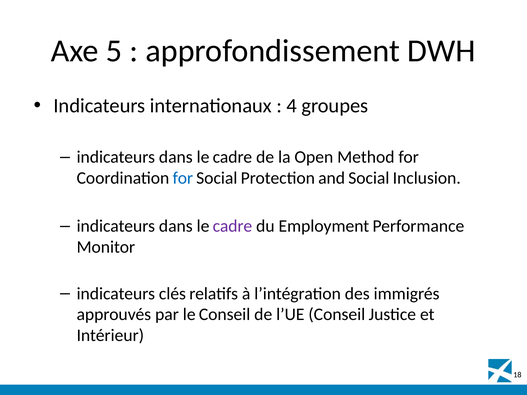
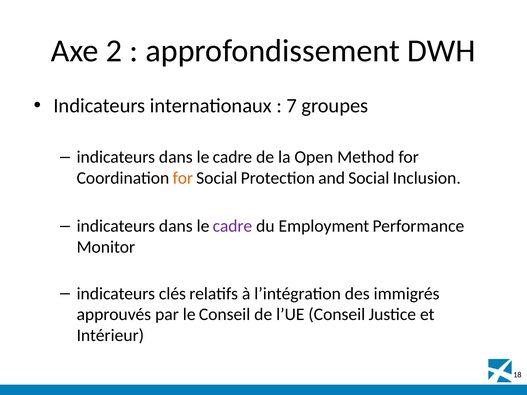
5: 5 -> 2 (114, 51)
4: 4 -> 7 (292, 106)
for colour: blue -> orange (183, 178)
